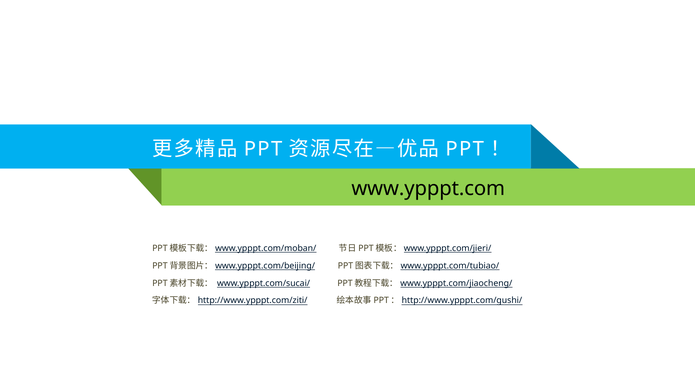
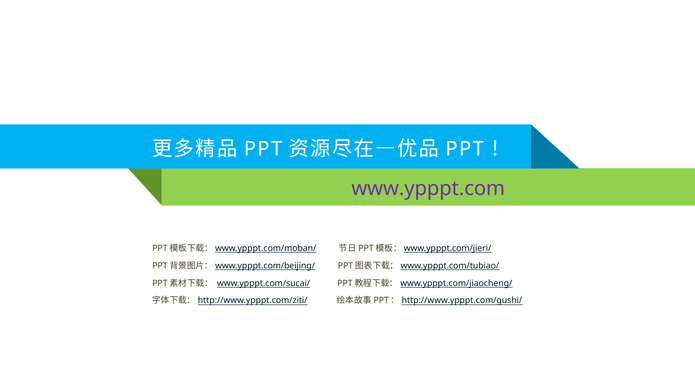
www.ypppt.com colour: black -> purple (428, 188)
